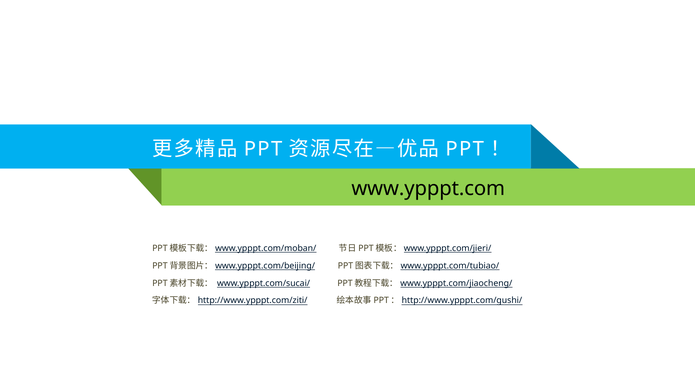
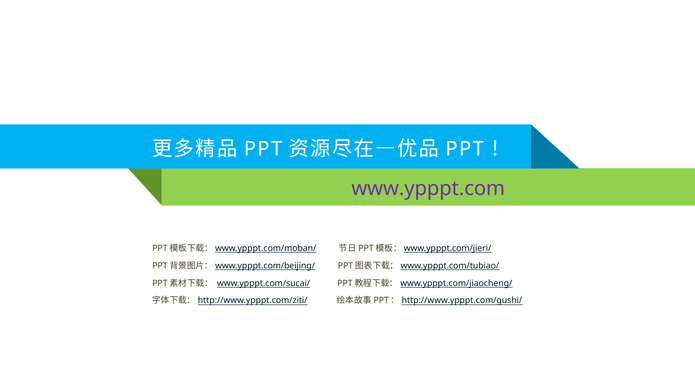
www.ypppt.com colour: black -> purple (428, 188)
